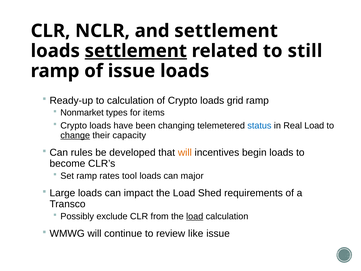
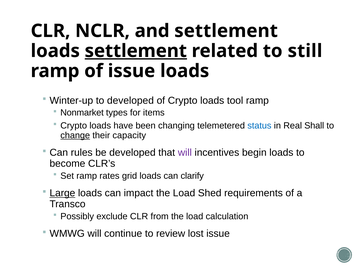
Ready-up: Ready-up -> Winter-up (71, 100)
to calculation: calculation -> developed (130, 100)
grid: grid -> tool (235, 100)
Real Load: Load -> Shall (314, 125)
will colour: orange -> purple (185, 152)
tool: tool -> grid (130, 176)
major: major -> clarify (192, 176)
Large underline: none -> present (62, 193)
load underline: present -> none (195, 216)
like: like -> lost (196, 233)
